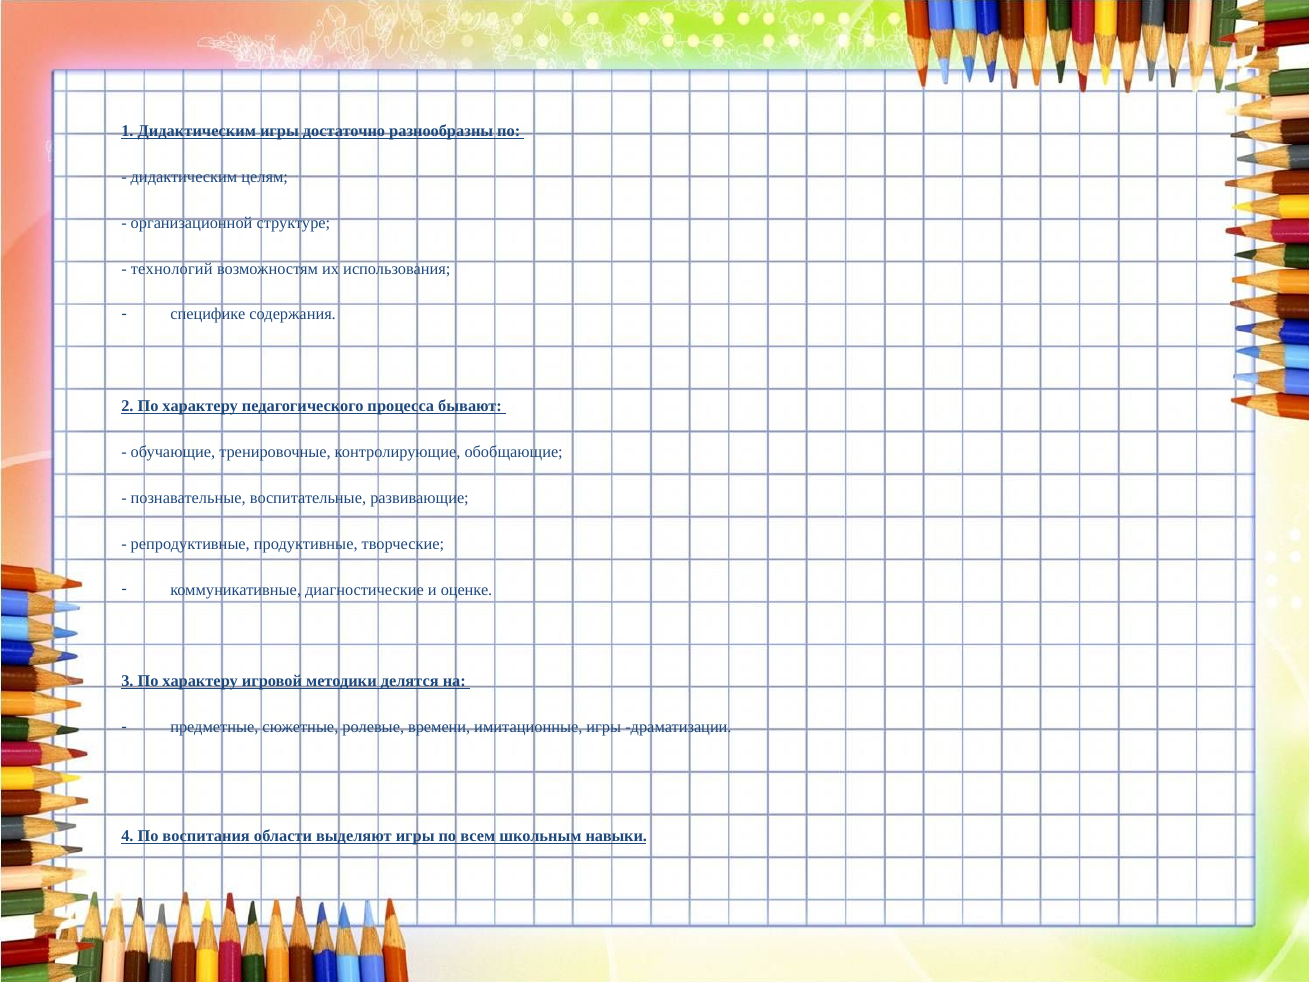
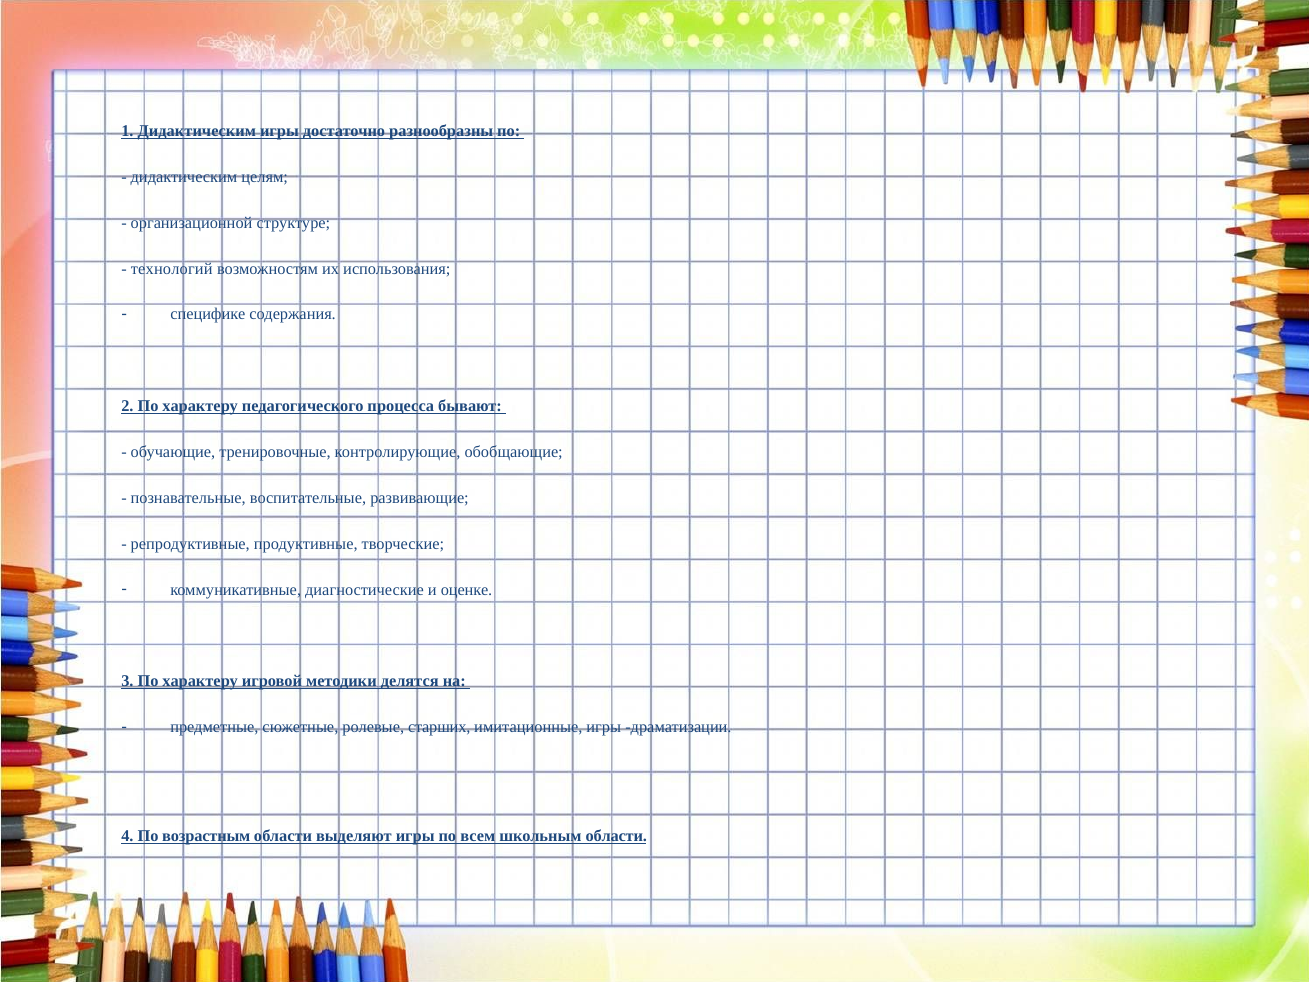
времени: времени -> старших (439, 727)
воспитания: воспитания -> возрастным (206, 836)
школьным навыки: навыки -> области (616, 836)
